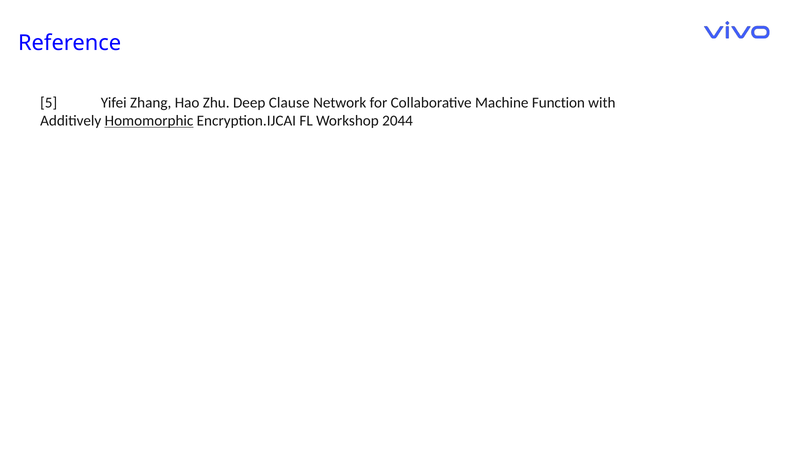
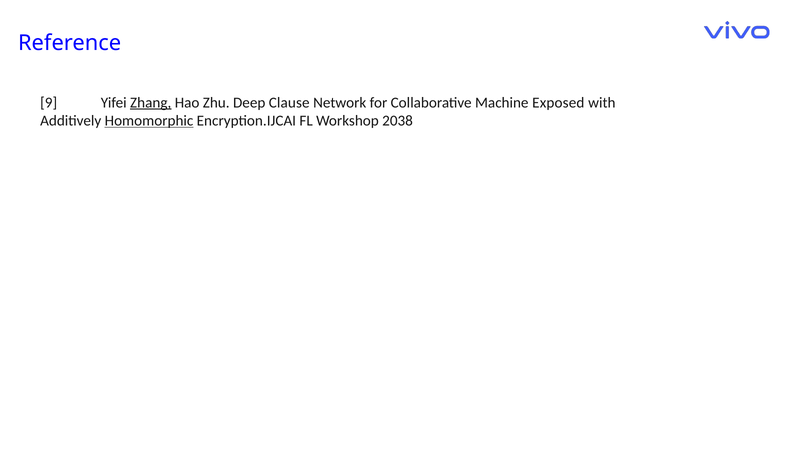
5: 5 -> 9 (49, 103)
Zhang underline: none -> present (151, 103)
Function: Function -> Exposed (558, 103)
2044: 2044 -> 2038 (398, 121)
